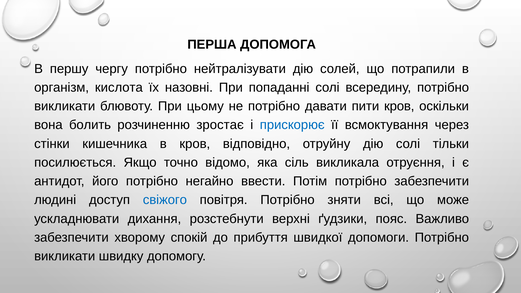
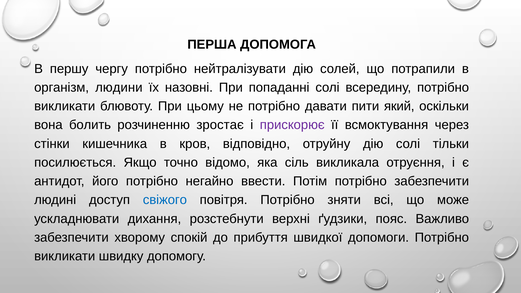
кислота: кислота -> людини (119, 88)
пити кров: кров -> який (399, 106)
прискорює colour: blue -> purple (292, 125)
